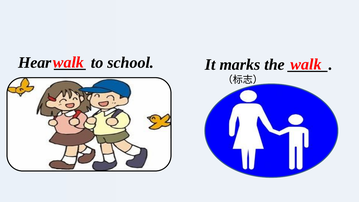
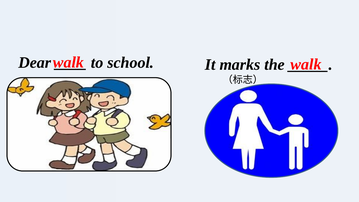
Hear: Hear -> Dear (35, 63)
